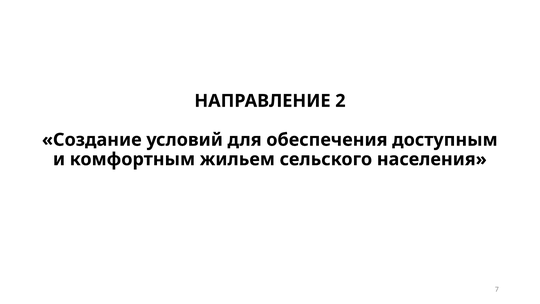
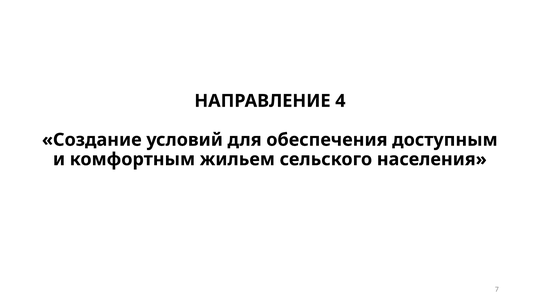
2: 2 -> 4 (340, 101)
